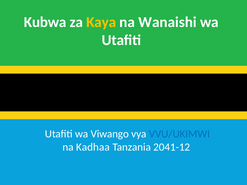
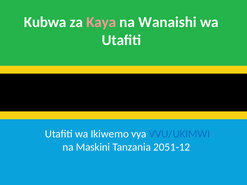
Kaya colour: yellow -> pink (101, 22)
Viwango: Viwango -> Ikiwemo (110, 134)
Kadhaa: Kadhaa -> Maskini (93, 147)
2041-12: 2041-12 -> 2051-12 (172, 147)
